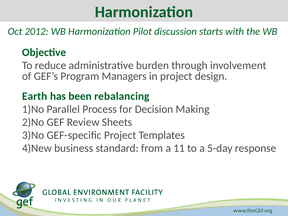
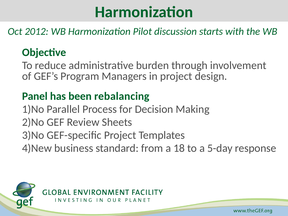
Earth: Earth -> Panel (35, 96)
11: 11 -> 18 (179, 148)
